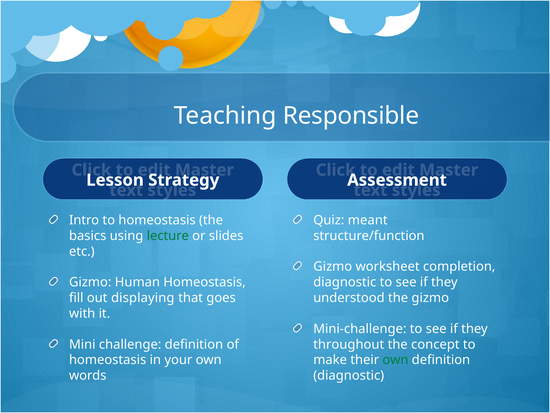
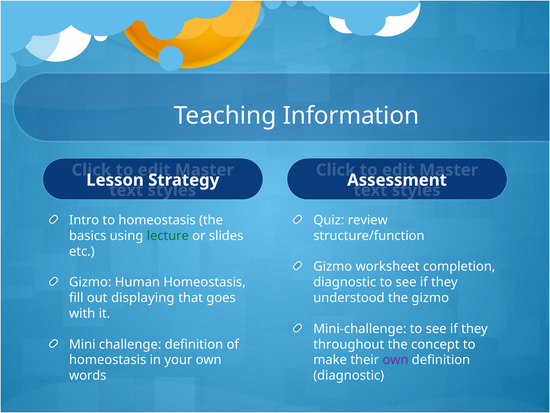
Responsible: Responsible -> Information (351, 115)
meant: meant -> review (368, 220)
own colour: green -> purple (395, 360)
